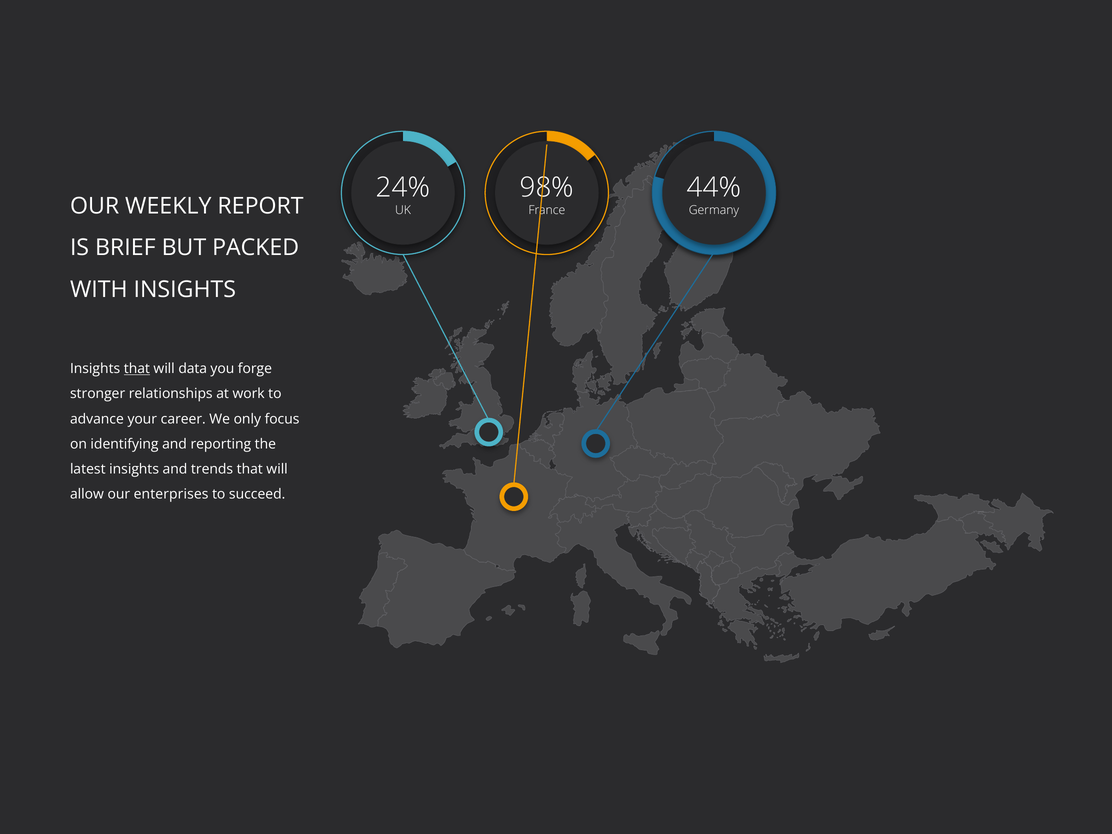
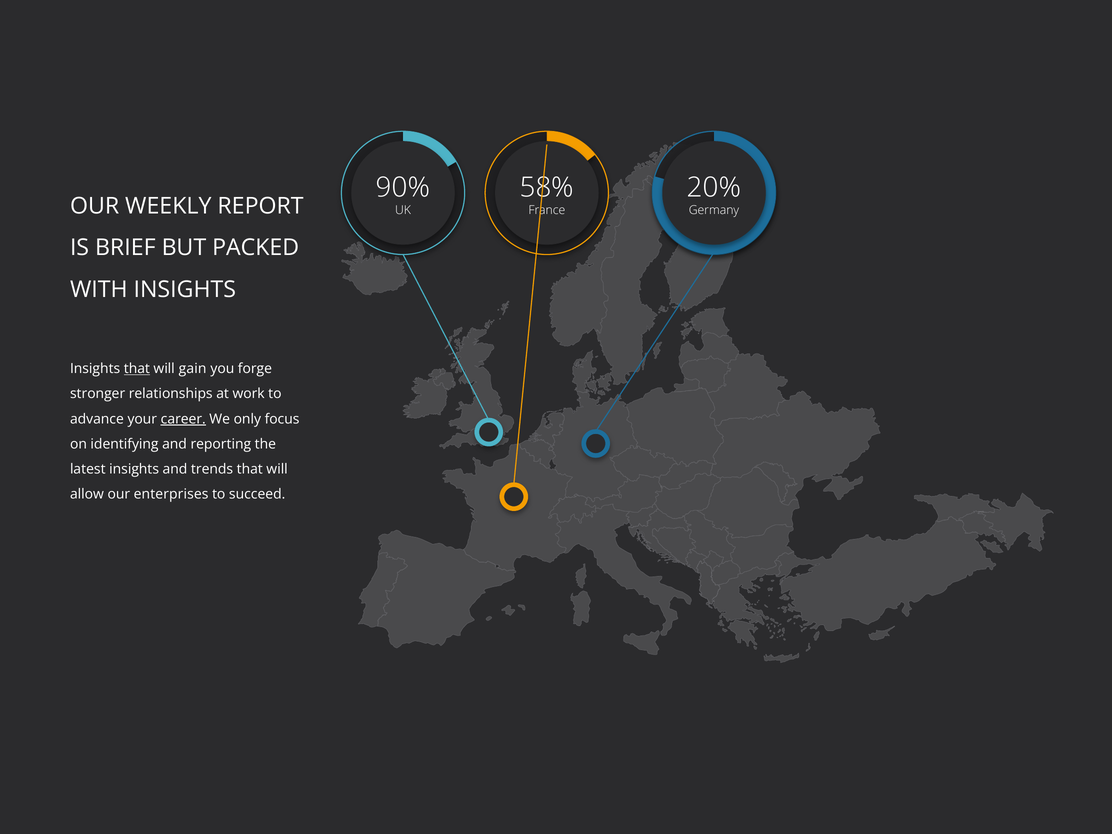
24%: 24% -> 90% (403, 187)
98%: 98% -> 58% (547, 187)
44%: 44% -> 20% (714, 187)
data: data -> gain (193, 369)
career underline: none -> present (183, 419)
